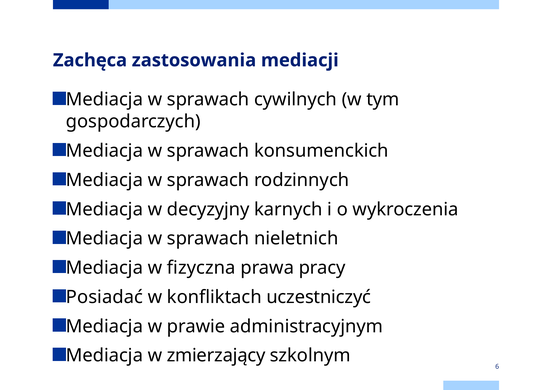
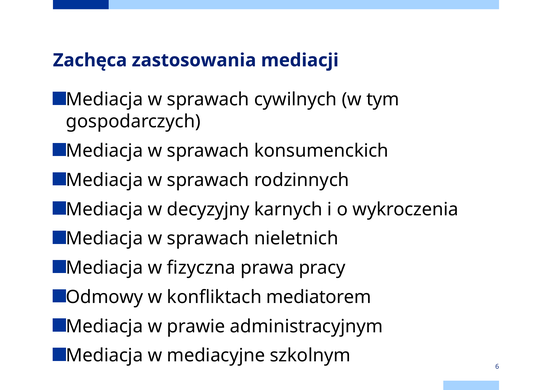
Posiadać: Posiadać -> Odmowy (105, 297)
uczestniczyć: uczestniczyć -> mediatorem (319, 297)
zmierzający: zmierzający -> mediacyjne (216, 356)
